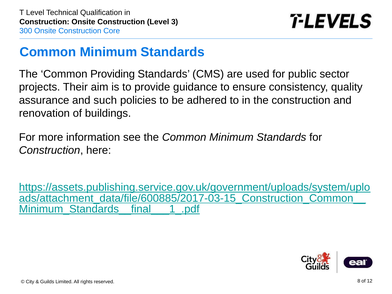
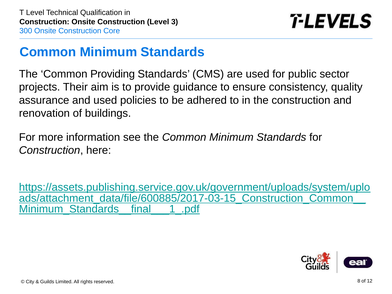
and such: such -> used (105, 100)
